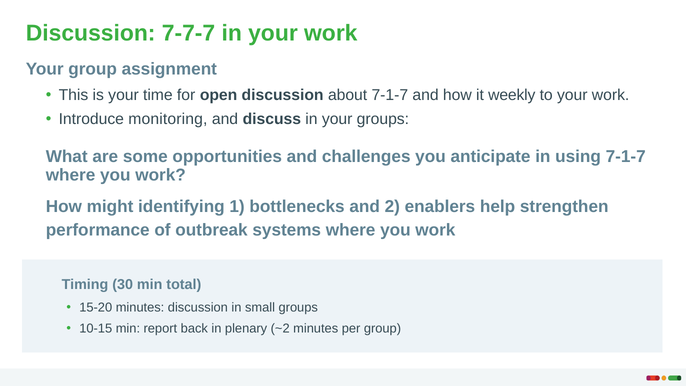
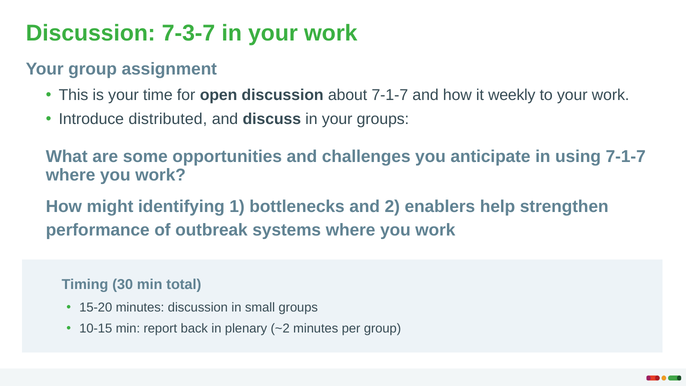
7-7-7: 7-7-7 -> 7-3-7 (188, 33)
monitoring: monitoring -> distributed (168, 119)
